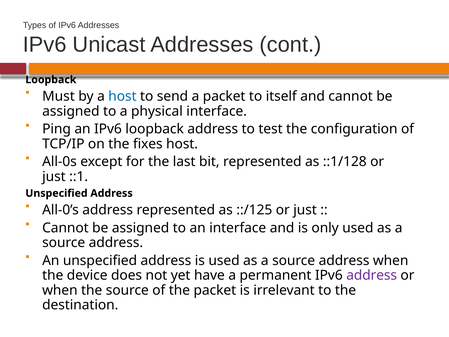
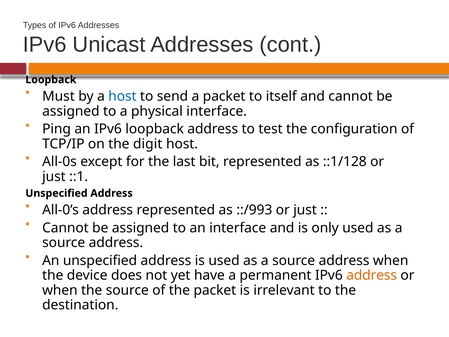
fixes: fixes -> digit (148, 144)
::/125: ::/125 -> ::/993 (254, 210)
address colour: purple -> orange (372, 275)
